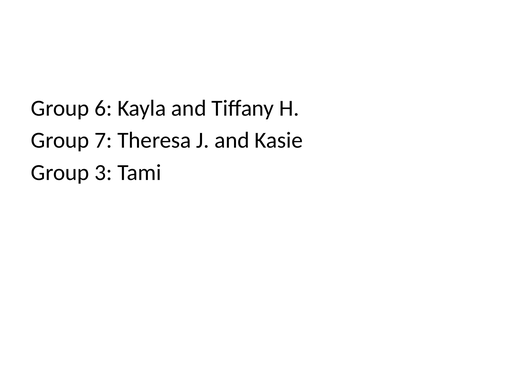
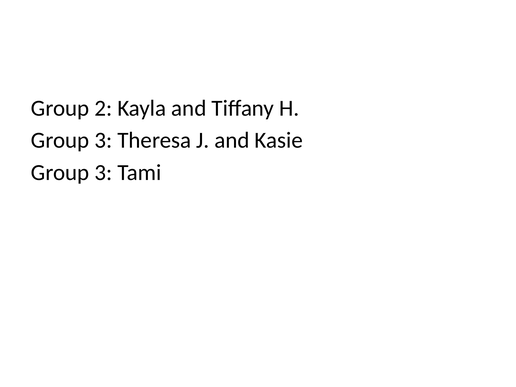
6: 6 -> 2 (103, 108)
7: 7 -> 3 (103, 140)
